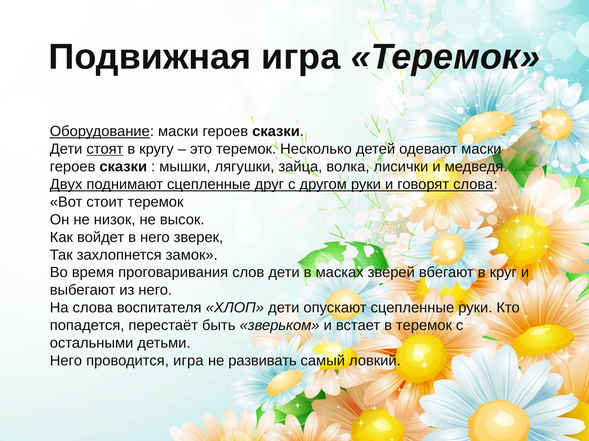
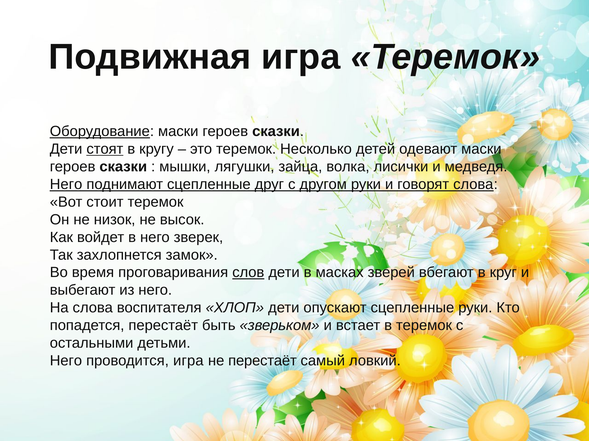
Двух: Двух -> Него (66, 185)
слов underline: none -> present (248, 273)
не развивать: развивать -> перестаёт (262, 361)
